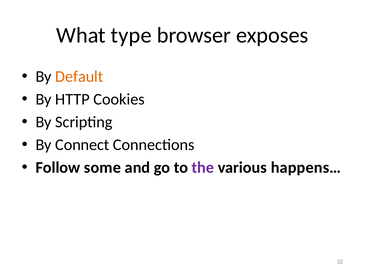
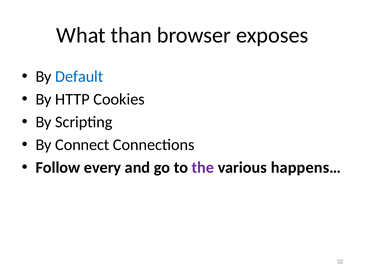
type: type -> than (131, 35)
Default colour: orange -> blue (79, 77)
some: some -> every (103, 167)
